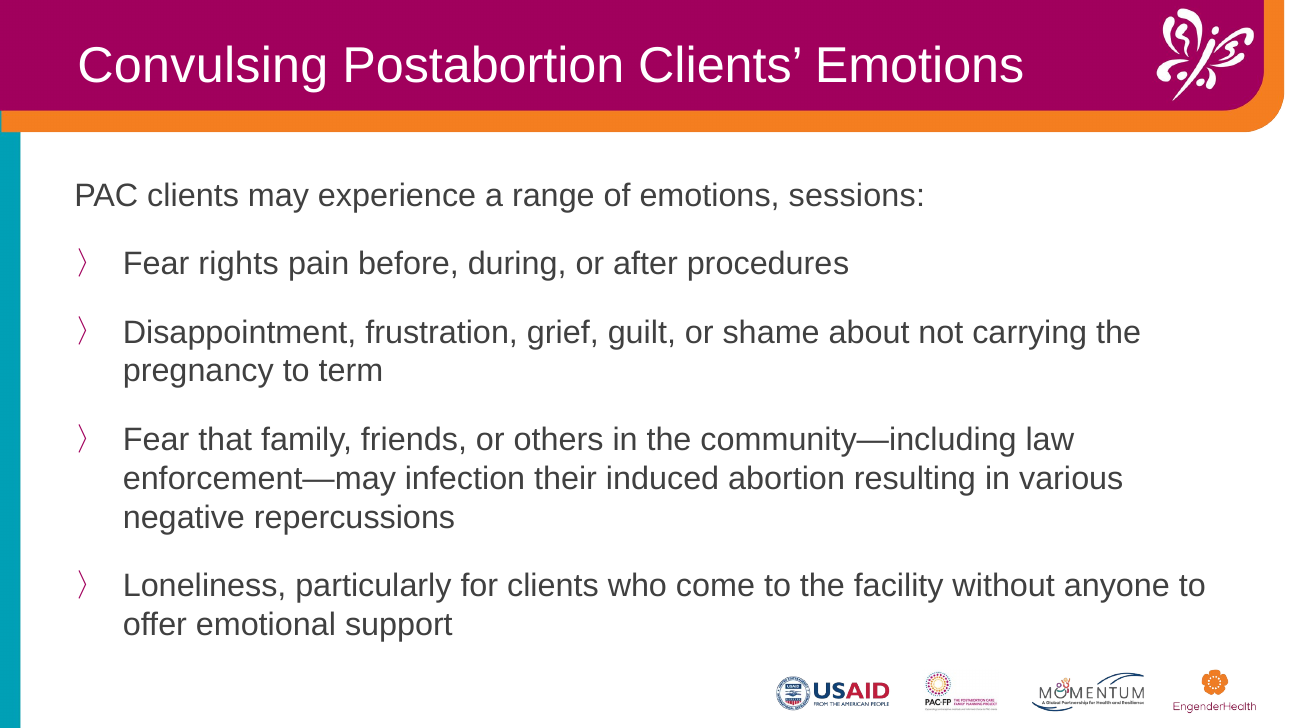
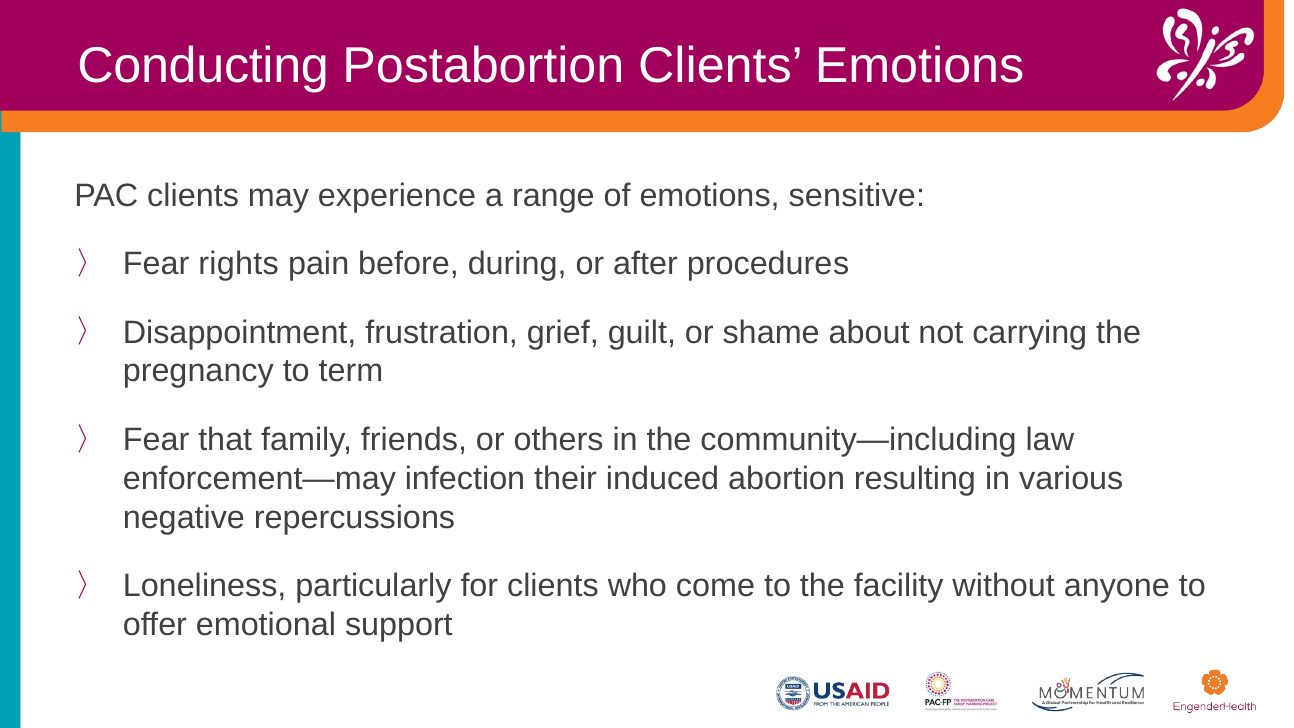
Convulsing: Convulsing -> Conducting (203, 66)
sessions: sessions -> sensitive (857, 195)
